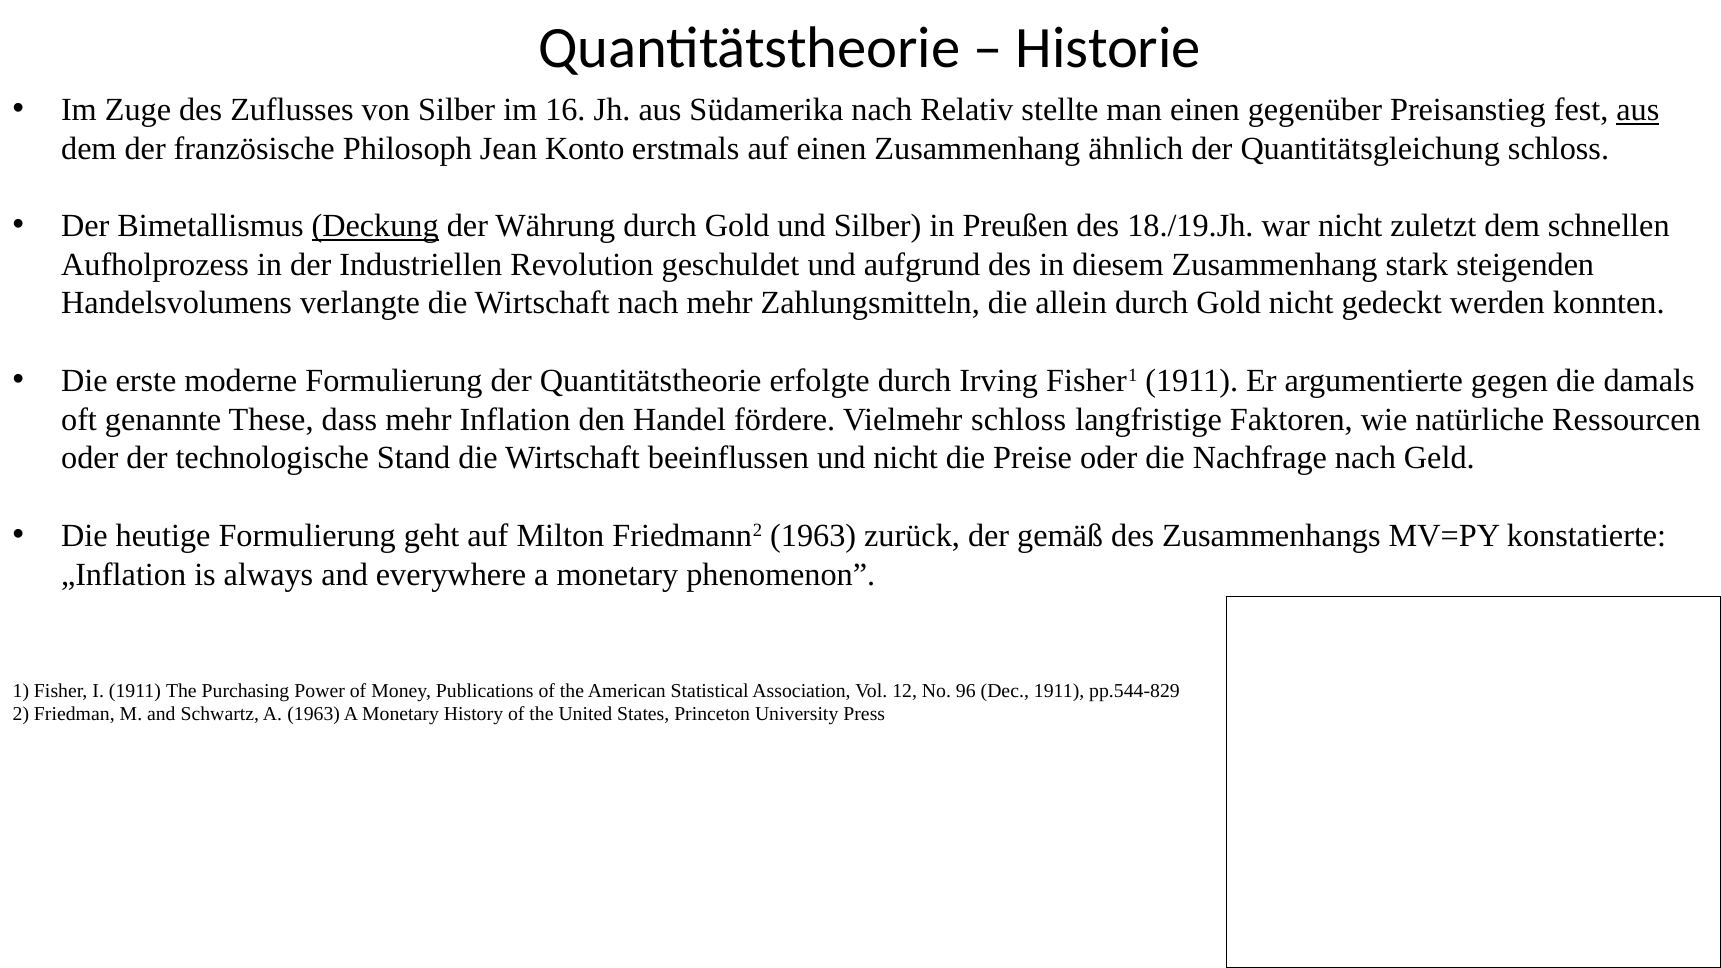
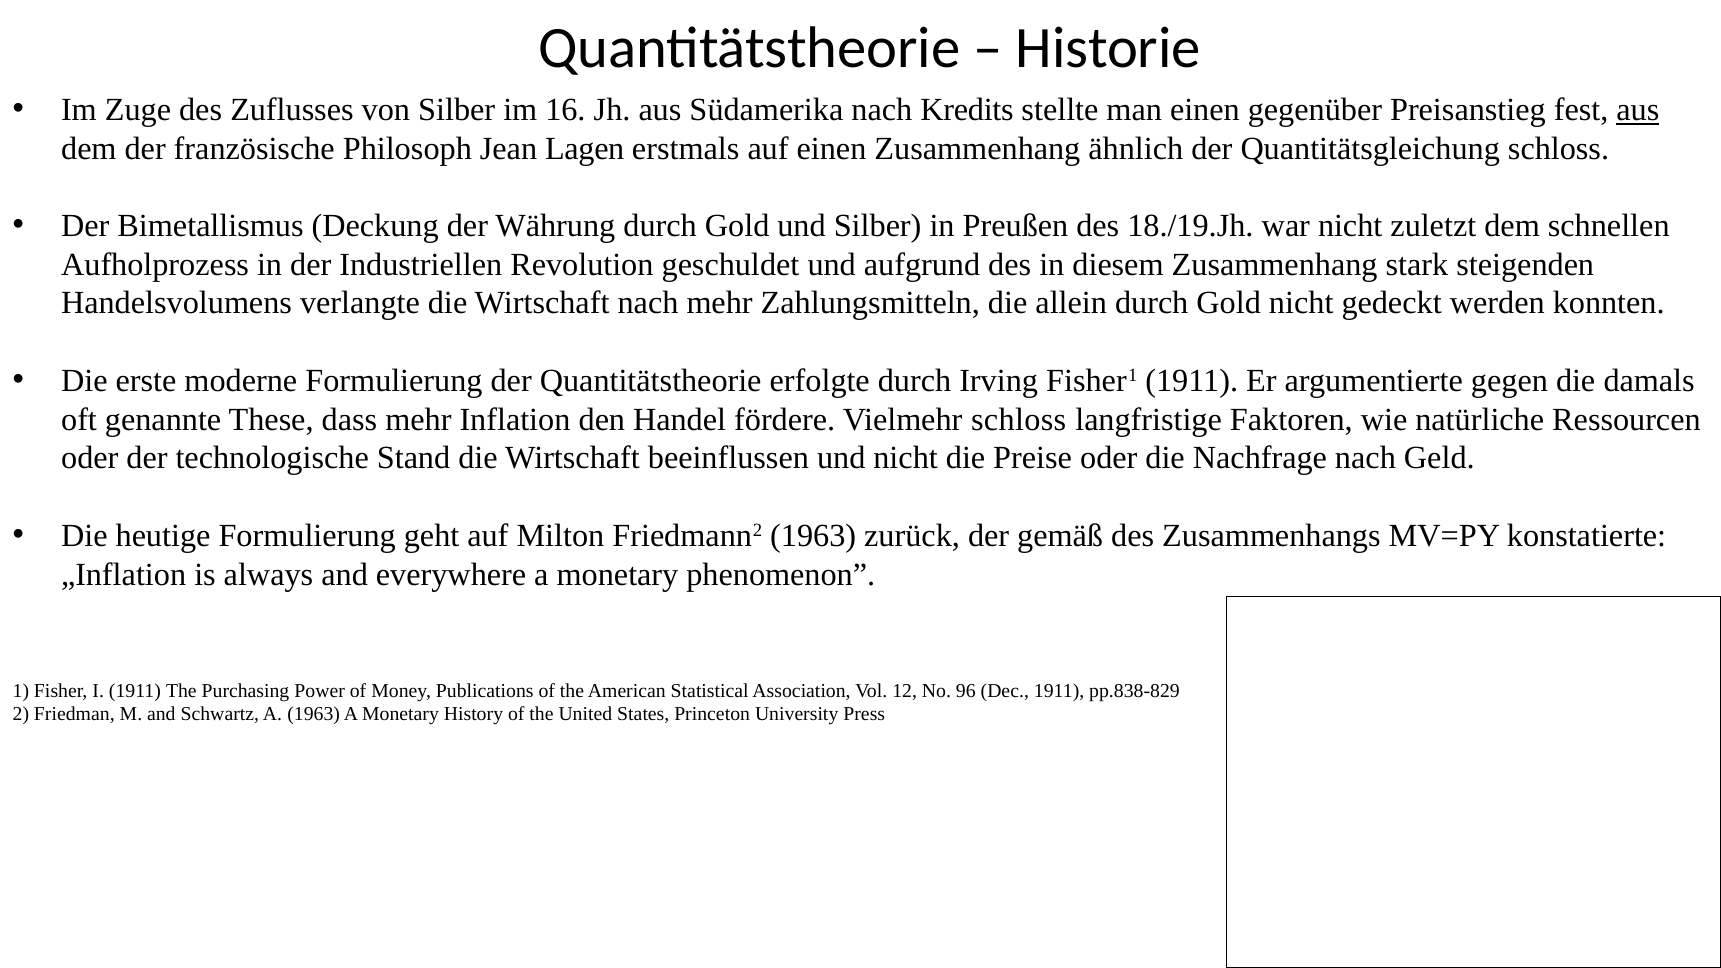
Relativ: Relativ -> Kredits (967, 110)
Konto: Konto -> Lagen (585, 148)
Deckung underline: present -> none (375, 226)
pp.544-829: pp.544-829 -> pp.838-829 (1134, 691)
